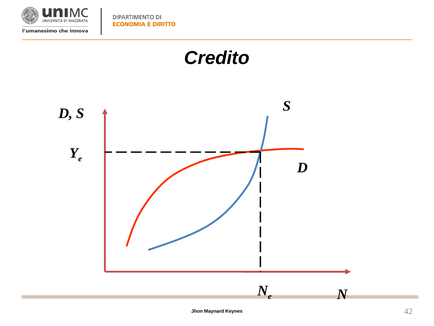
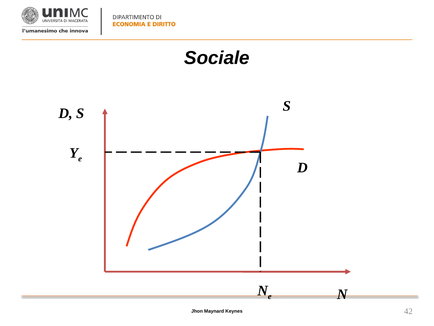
Credito: Credito -> Sociale (217, 58)
